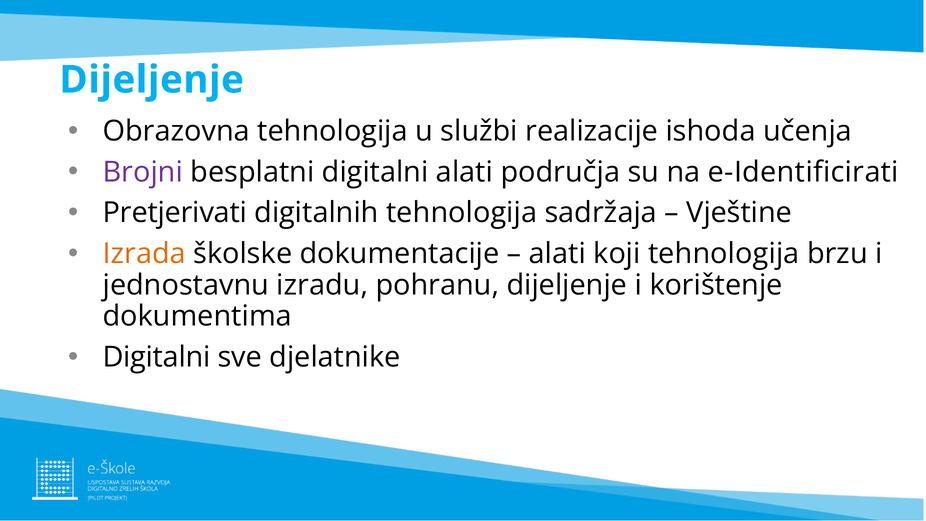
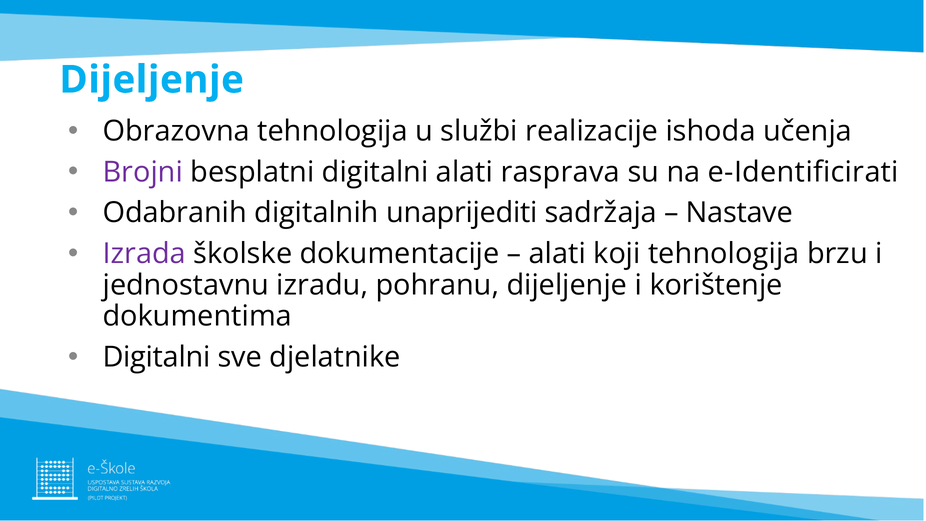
područja: područja -> rasprava (560, 172)
Pretjerivati: Pretjerivati -> Odabranih (175, 213)
digitalnih tehnologija: tehnologija -> unaprijediti (462, 213)
Vještine: Vještine -> Nastave (739, 213)
Izrada colour: orange -> purple (144, 254)
